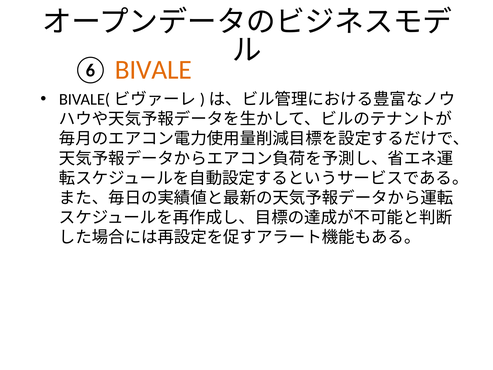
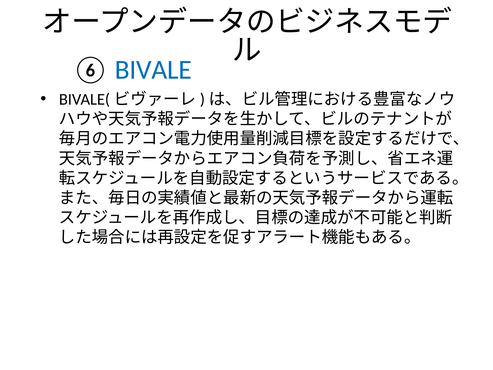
BIVALE colour: orange -> blue (153, 70)
